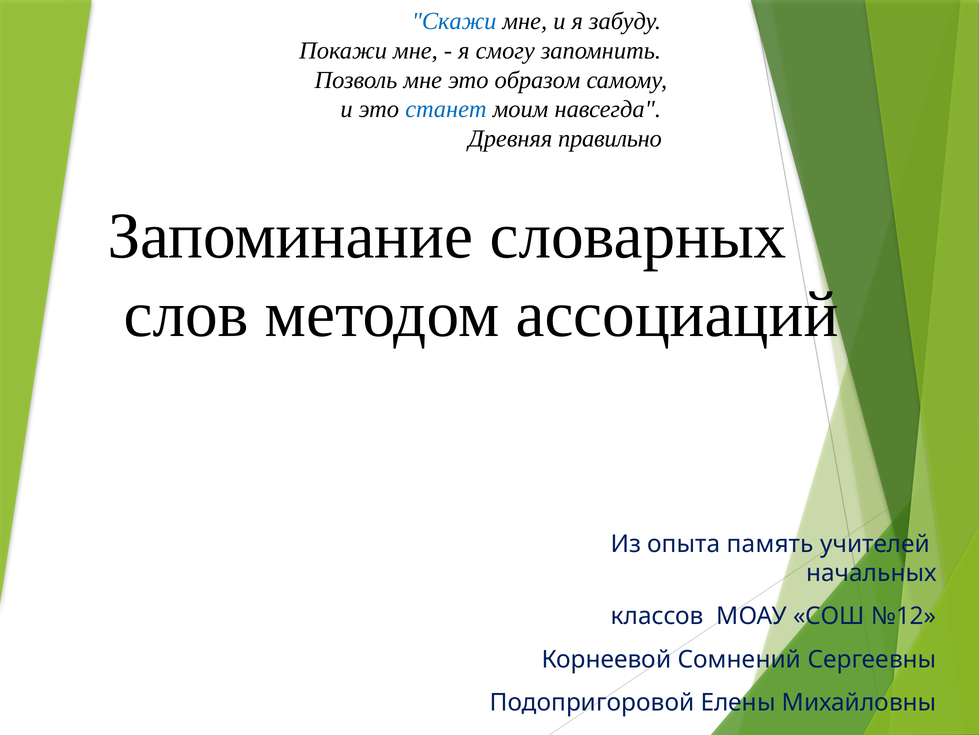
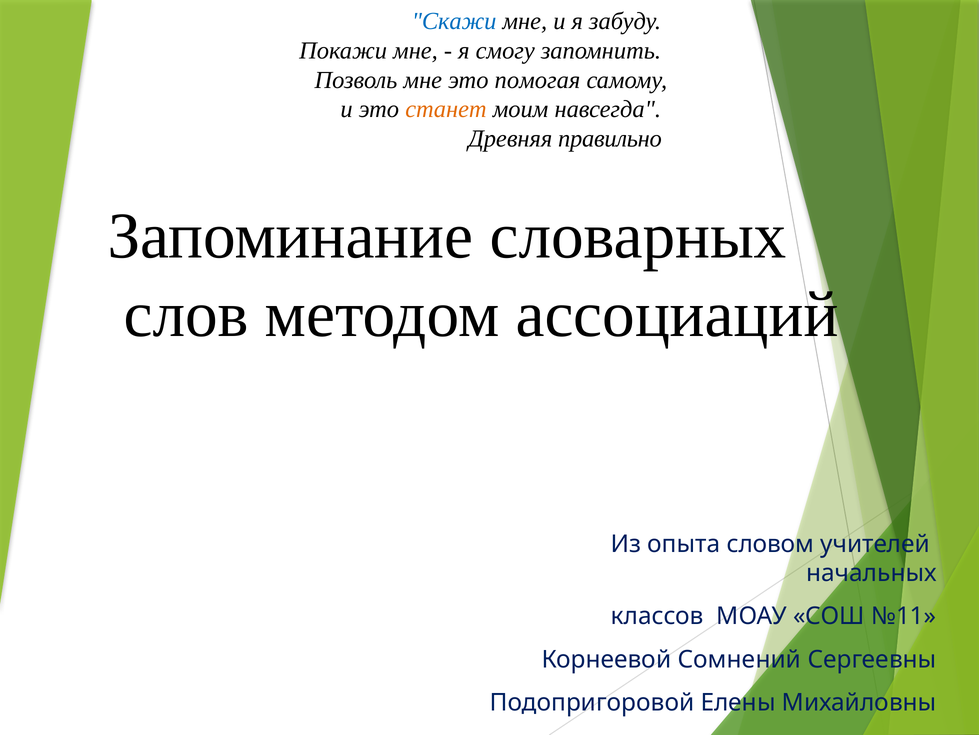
образом: образом -> помогая (537, 80)
станет colour: blue -> orange (446, 109)
память: память -> словом (770, 543)
№12: №12 -> №11 (904, 616)
